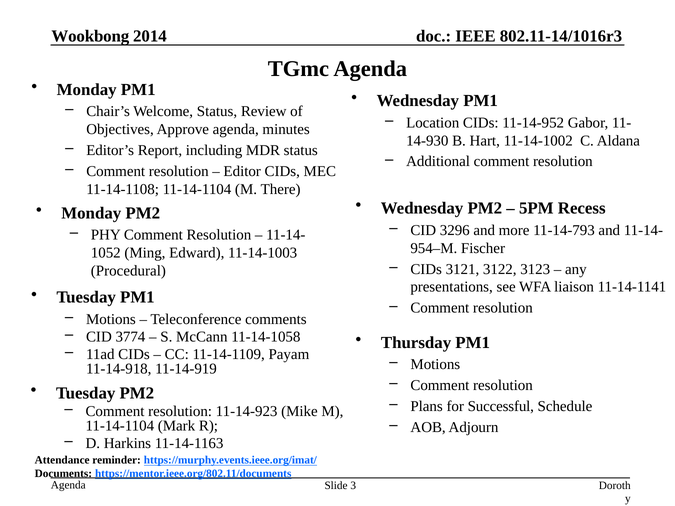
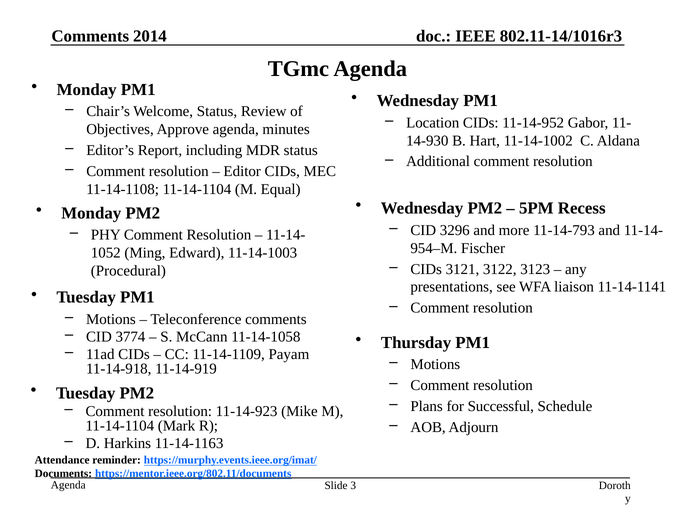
Wookbong: Wookbong -> Comments (90, 36)
There: There -> Equal (281, 189)
